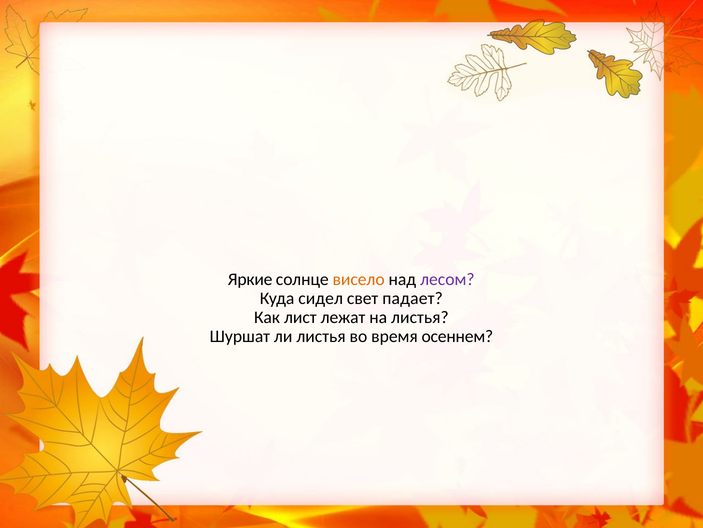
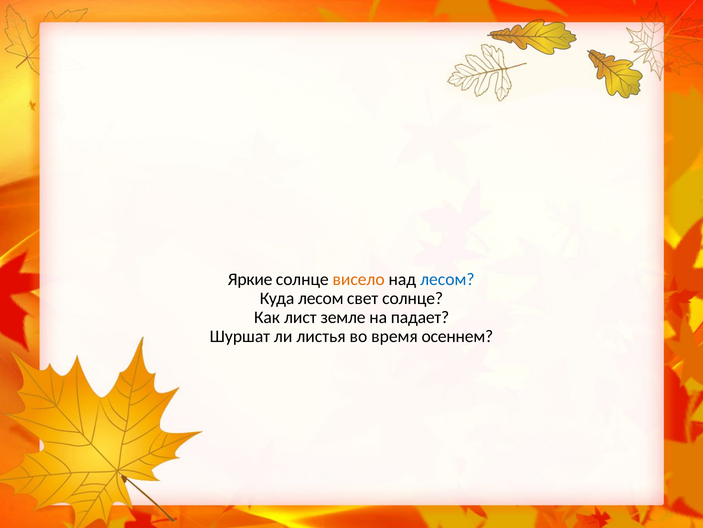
лесом colour: purple -> blue (447, 279)
Куда сидел: сидел -> лесом (321, 298)
свет падает: падает -> солнце (413, 298)
лежат: лежат -> земле (343, 317)
на листья: листья -> падает (420, 317)
